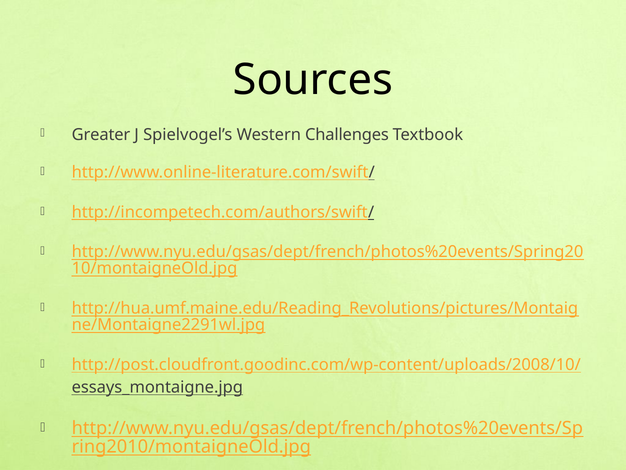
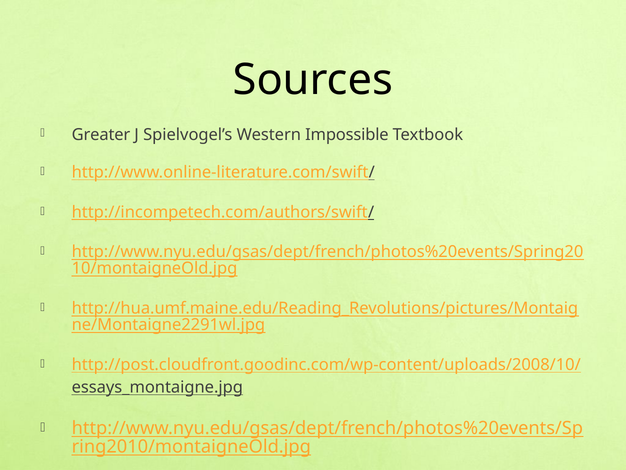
Challenges: Challenges -> Impossible (347, 135)
